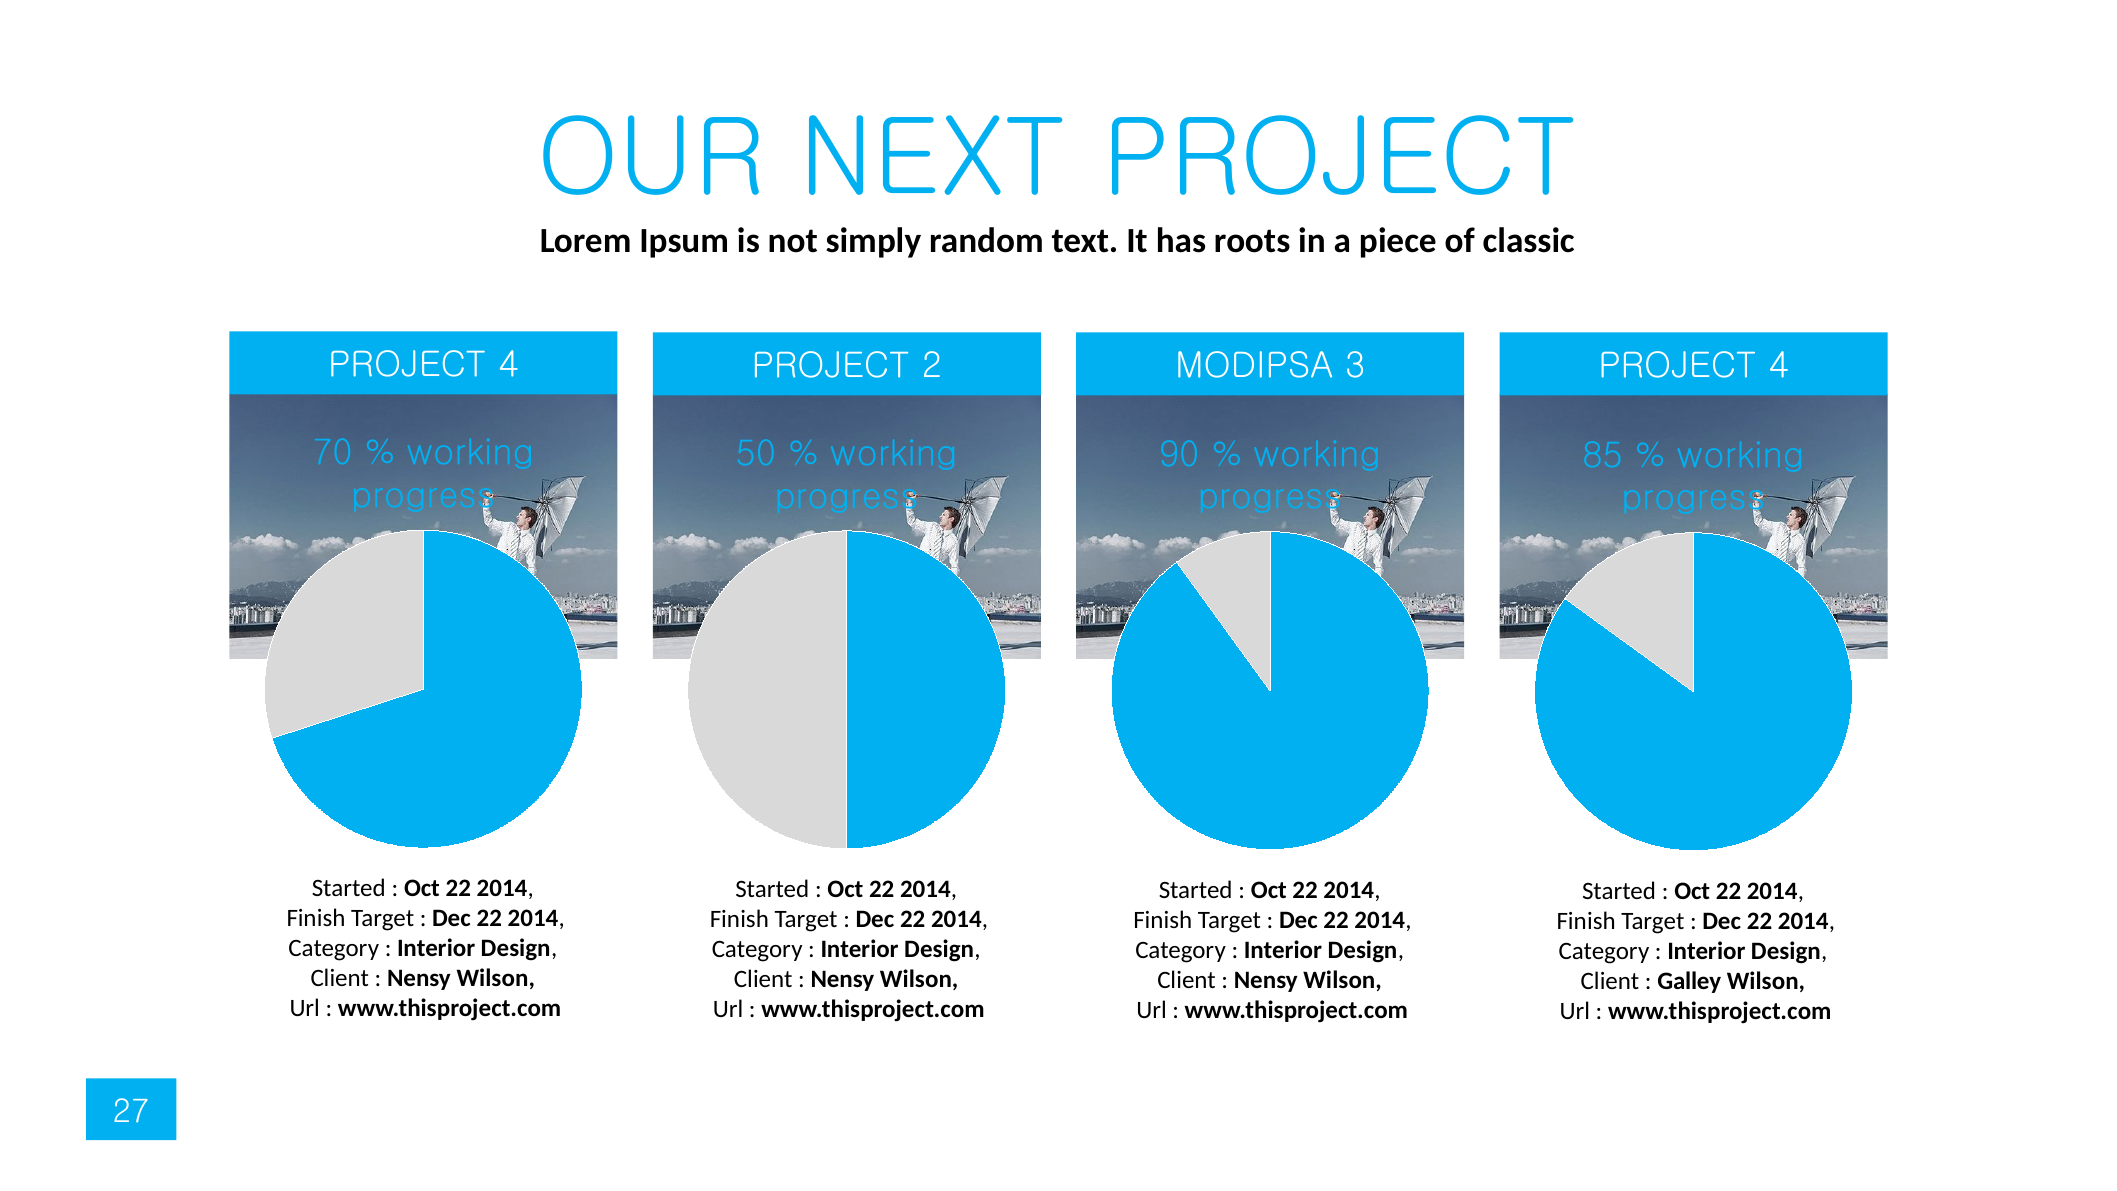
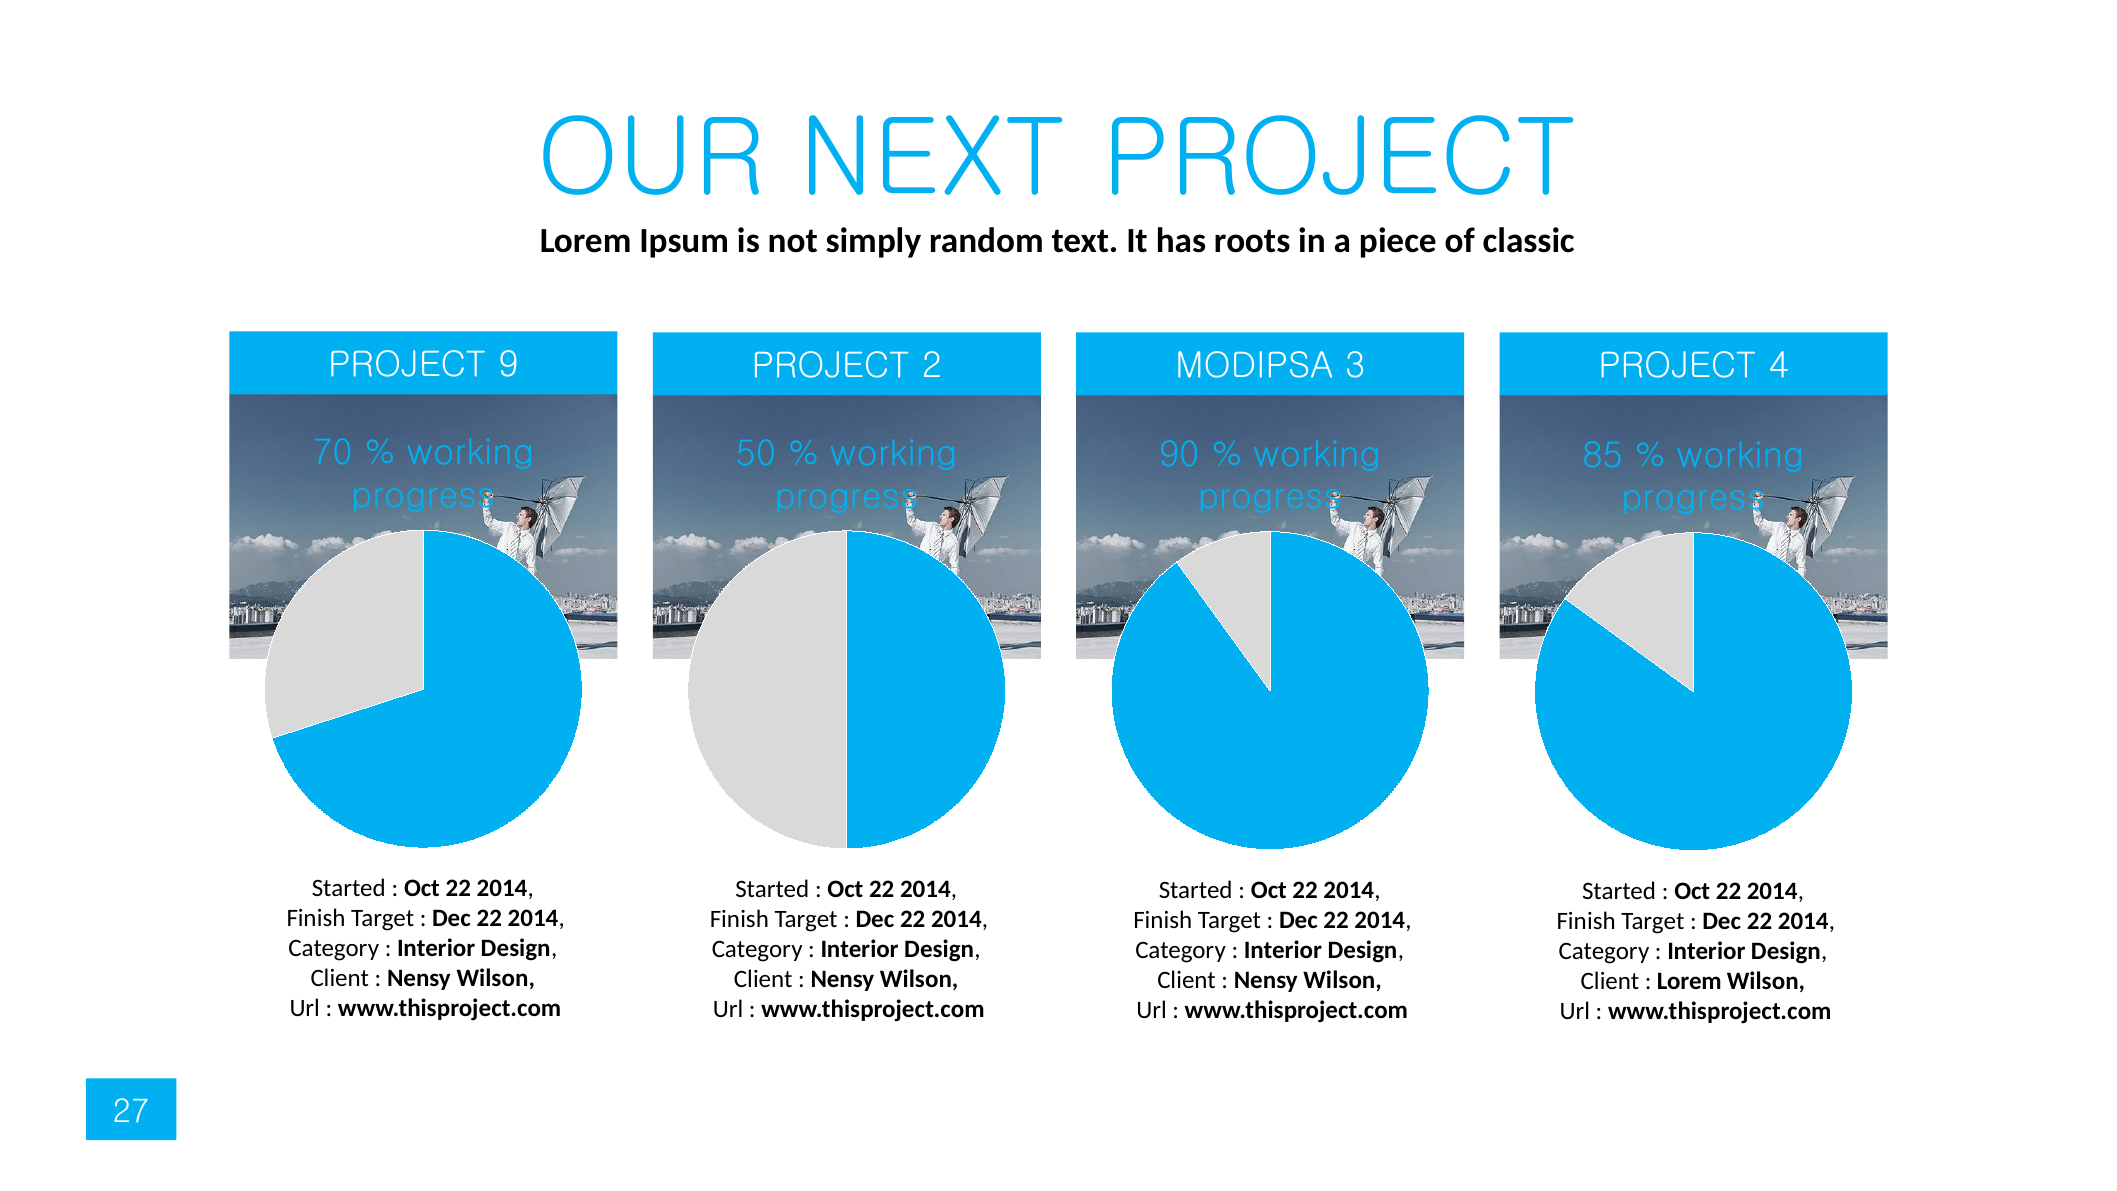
4: 4 -> 9 (508, 365)
Galley: Galley -> Lorem (1689, 981)
